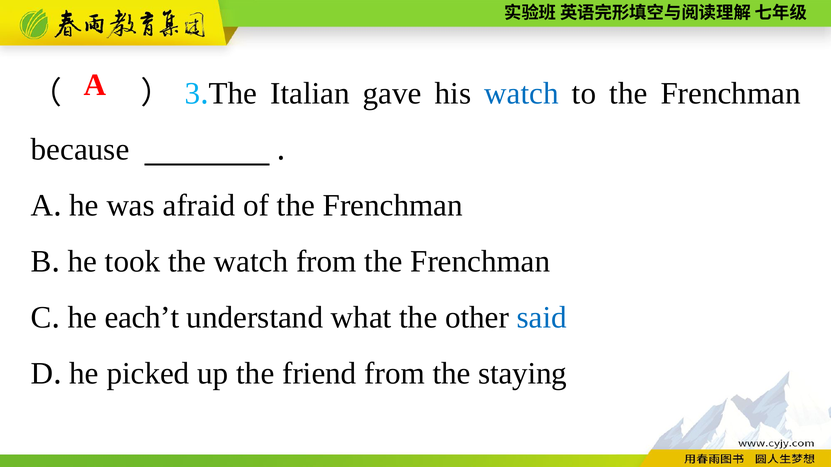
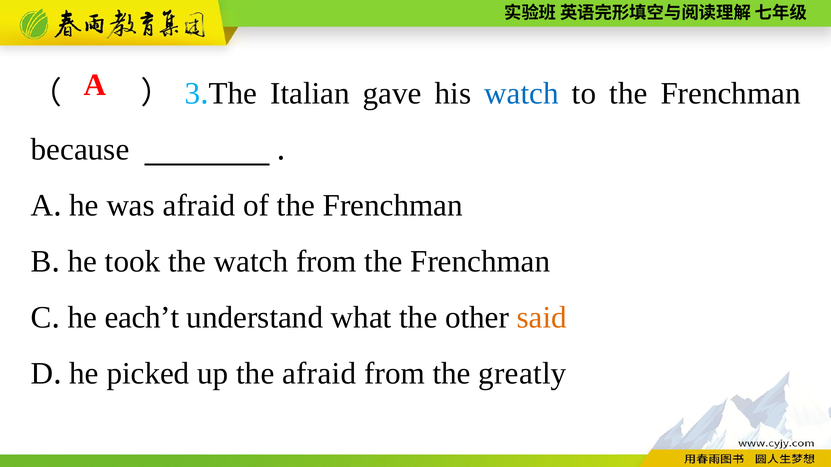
said colour: blue -> orange (542, 318)
the friend: friend -> afraid (319, 374)
staying: staying -> greatly (522, 374)
